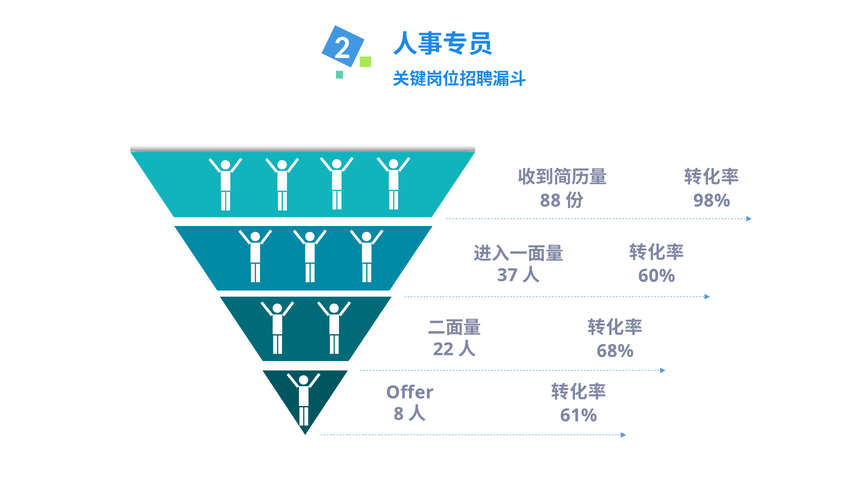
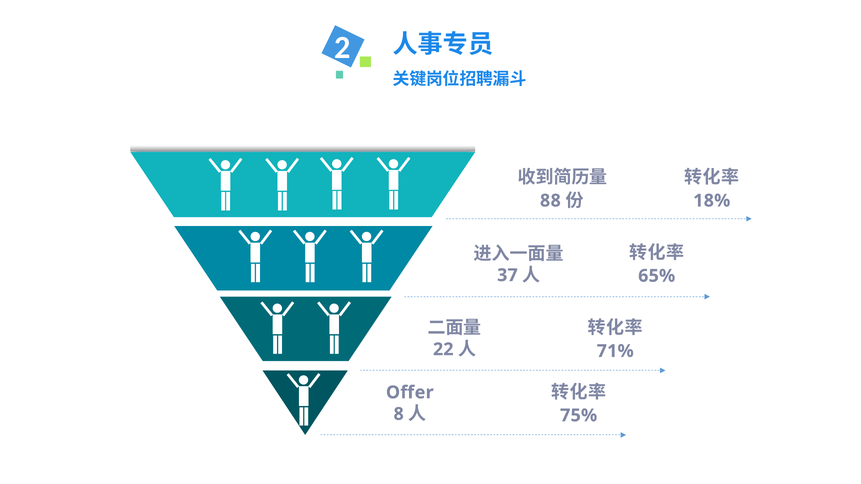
98%: 98% -> 18% (712, 201)
60%: 60% -> 65% (657, 276)
68%: 68% -> 71% (615, 351)
61%: 61% -> 75% (579, 416)
